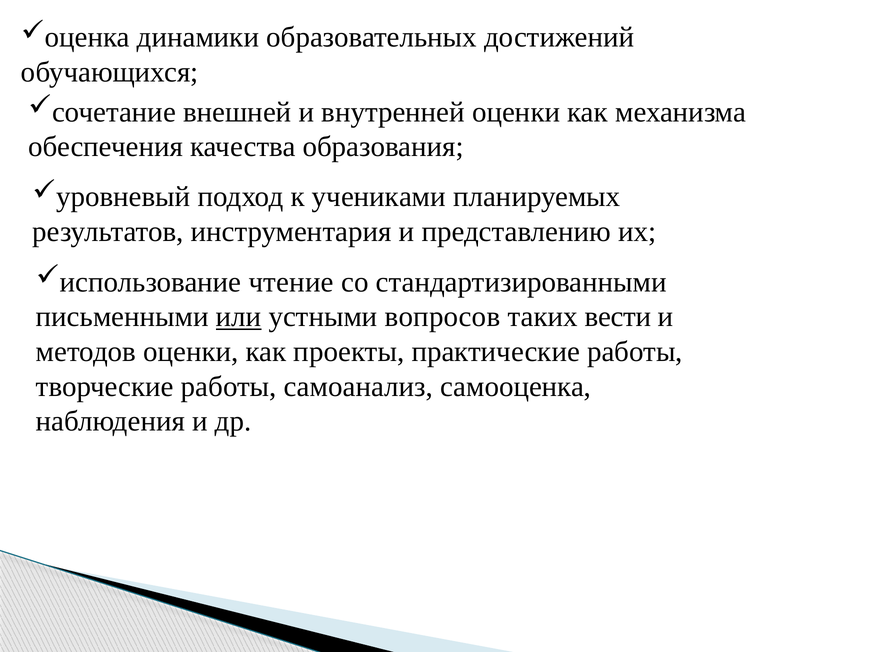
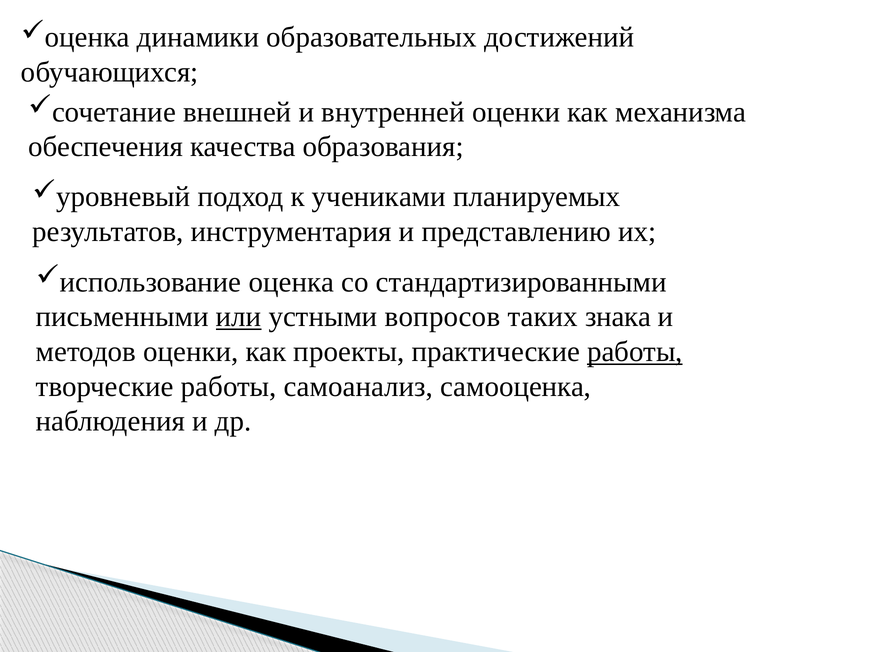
чтение: чтение -> оценка (291, 282)
вести: вести -> знака (618, 317)
работы underline: none -> present (635, 352)
